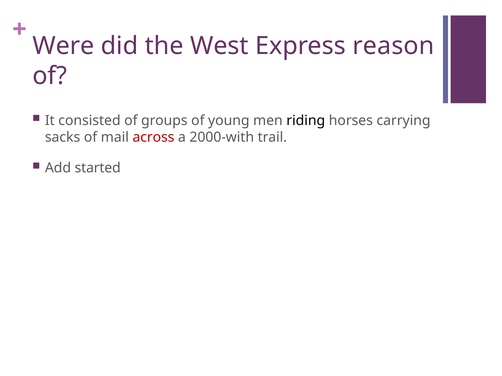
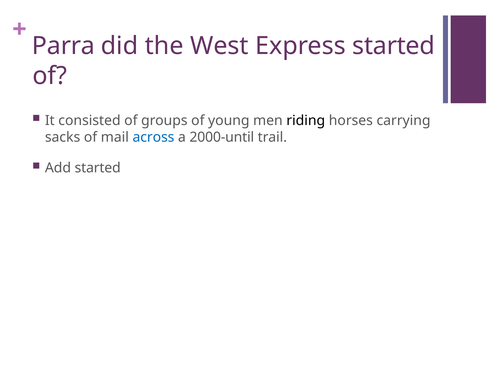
Were: Were -> Parra (63, 46)
Express reason: reason -> started (394, 46)
across colour: red -> blue (153, 137)
2000-with: 2000-with -> 2000-until (222, 137)
